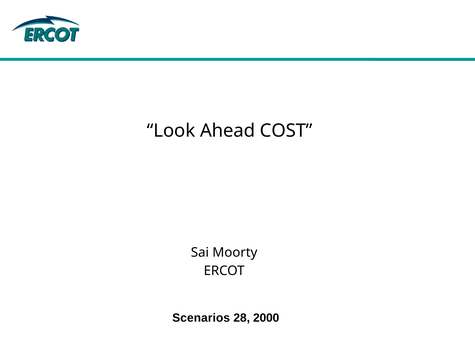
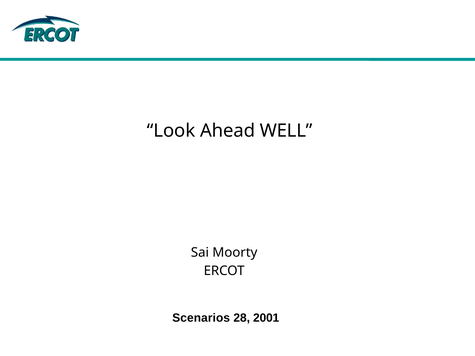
COST: COST -> WELL (286, 131)
2000: 2000 -> 2001 (266, 318)
